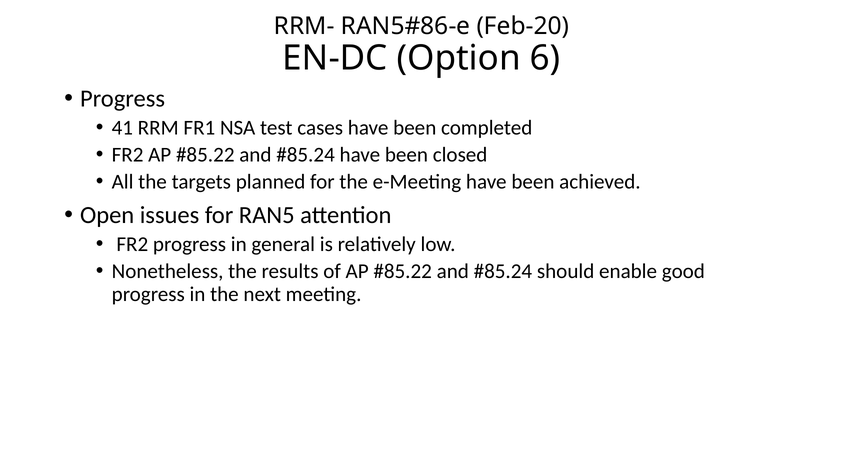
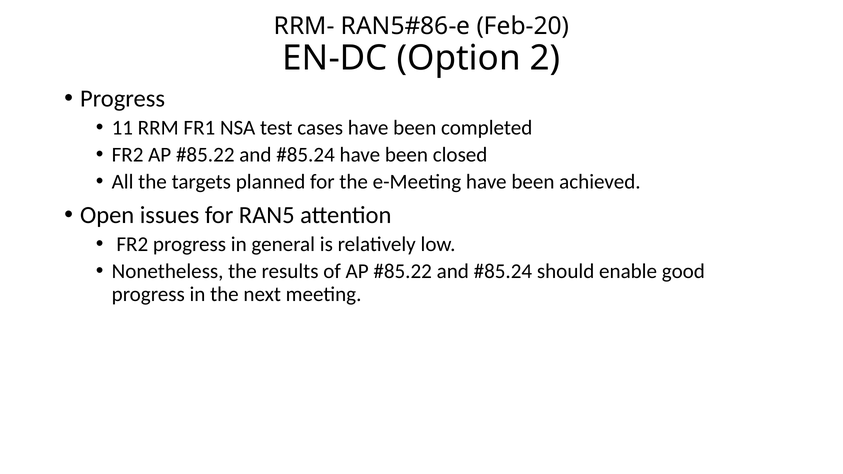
6: 6 -> 2 (545, 58)
41: 41 -> 11 (122, 128)
